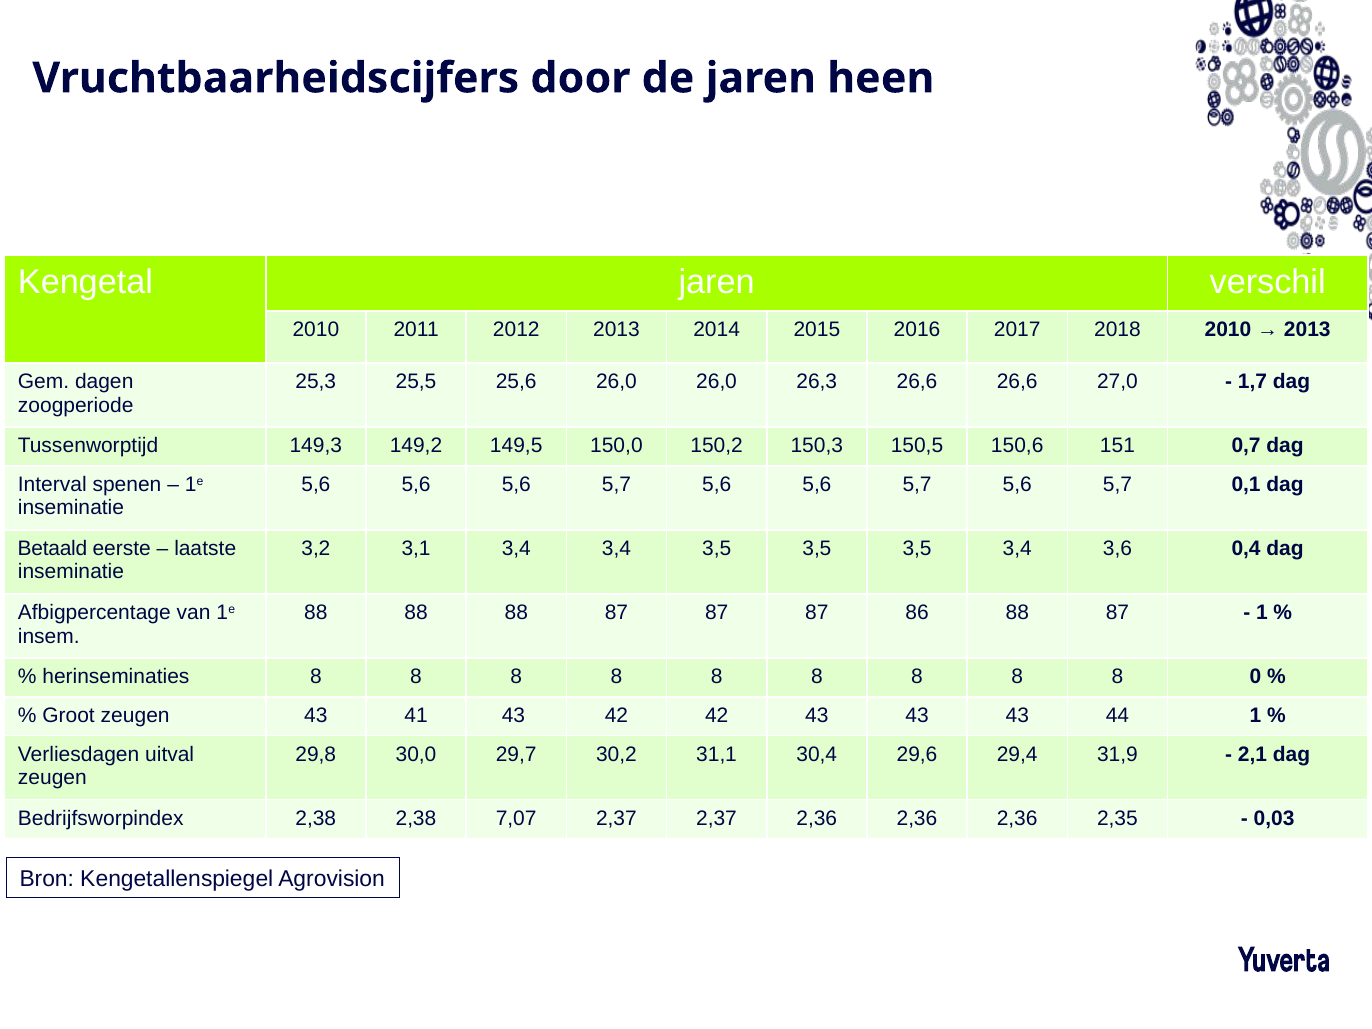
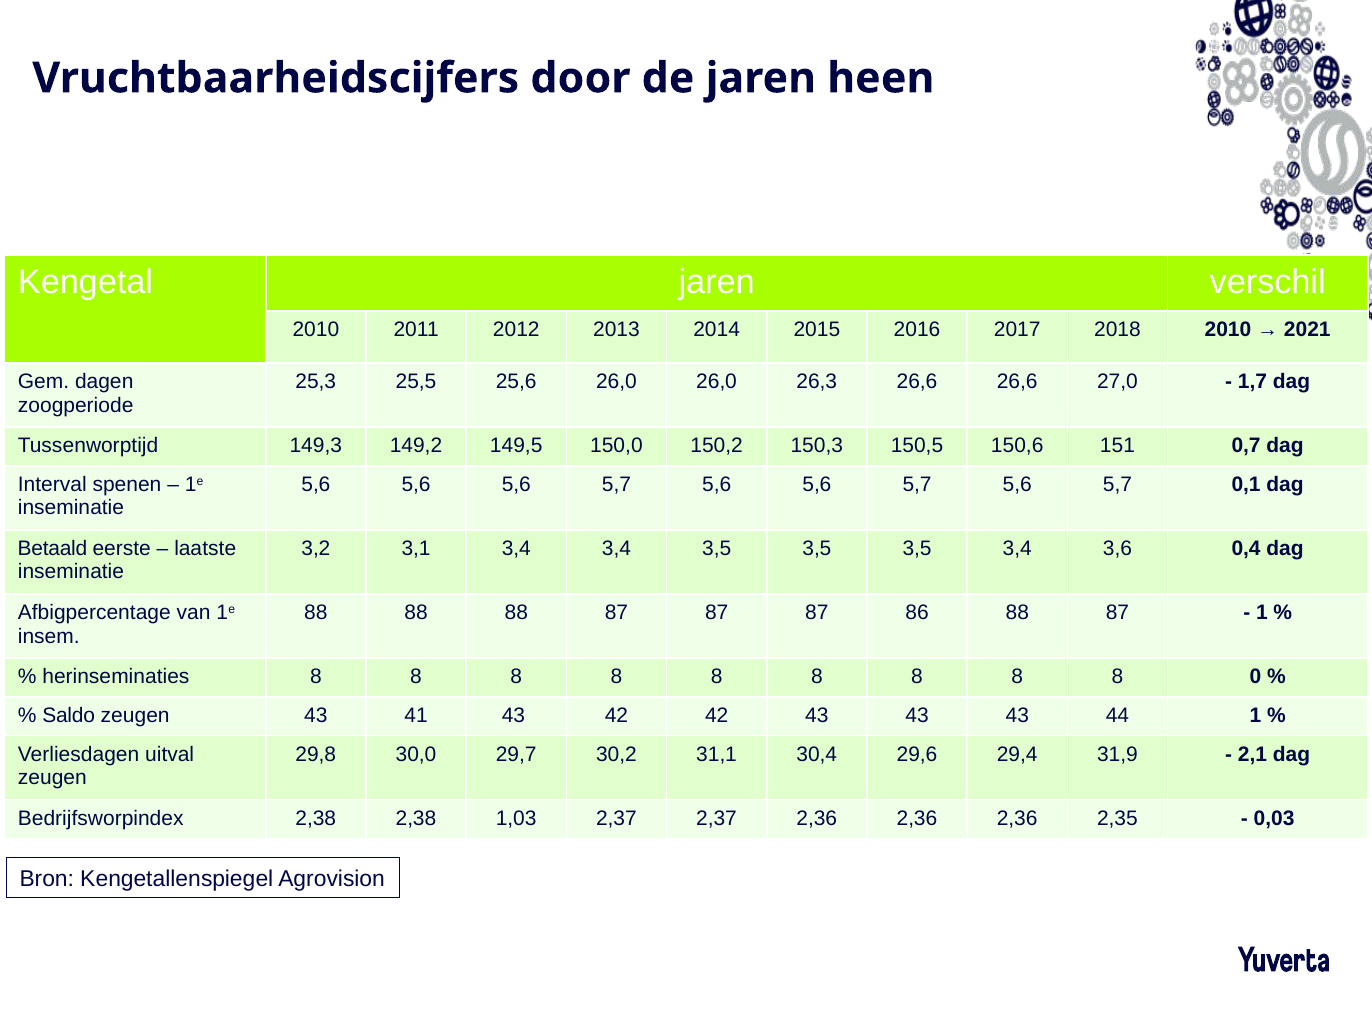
2013: 2013 -> 2021 (1307, 330)
Groot: Groot -> Saldo (69, 716)
7,07: 7,07 -> 1,03 (516, 818)
